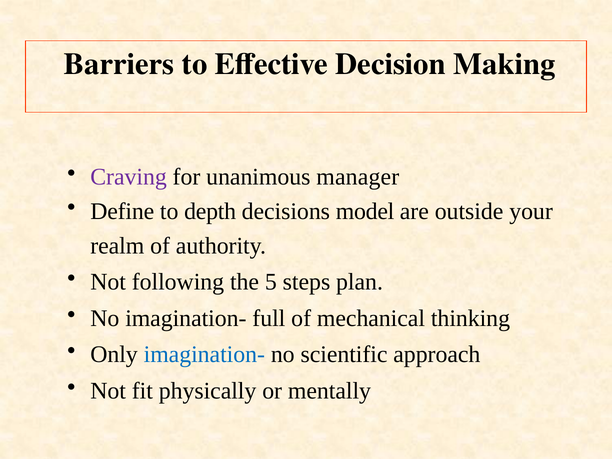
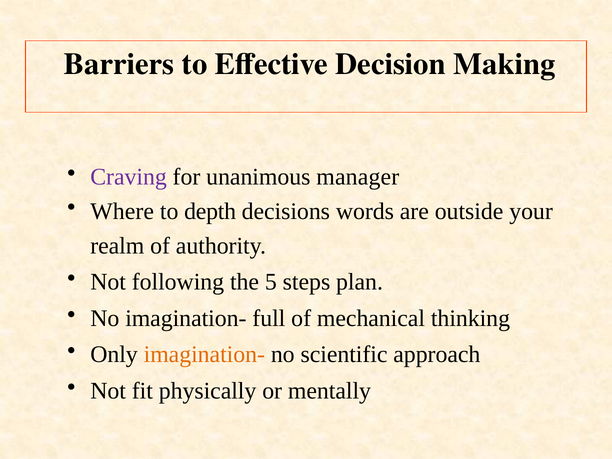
Define: Define -> Where (122, 211)
model: model -> words (365, 211)
imagination- colour: blue -> orange (204, 355)
